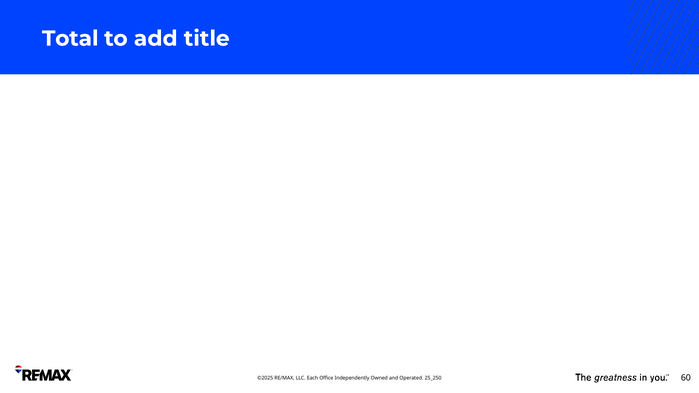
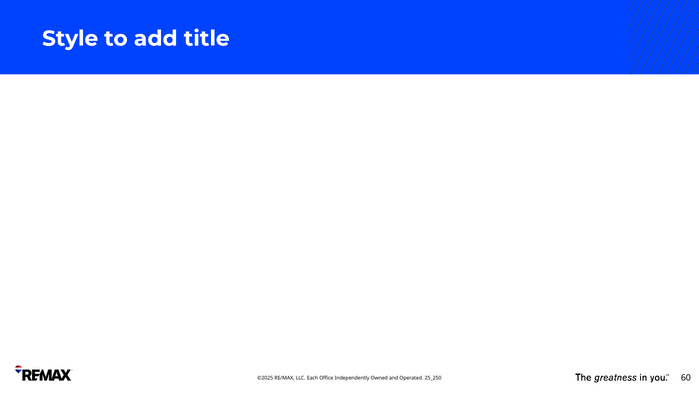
Total: Total -> Style (70, 39)
